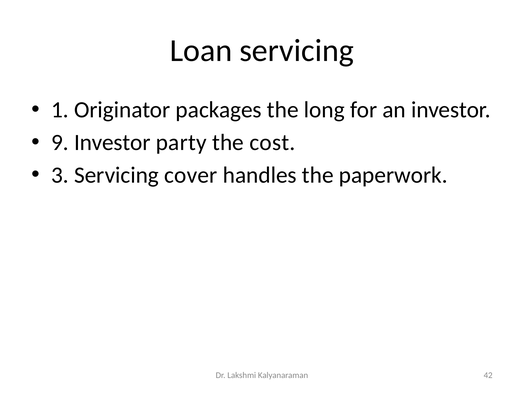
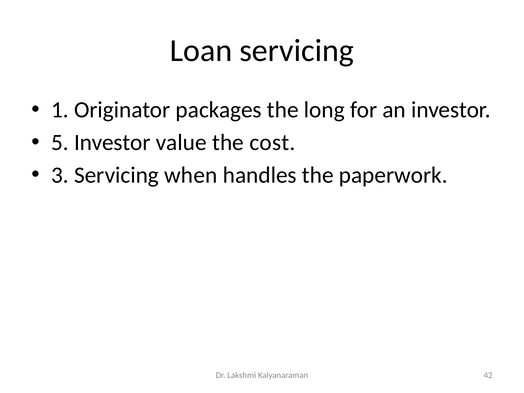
9: 9 -> 5 (60, 143)
party: party -> value (181, 143)
cover: cover -> when (191, 175)
